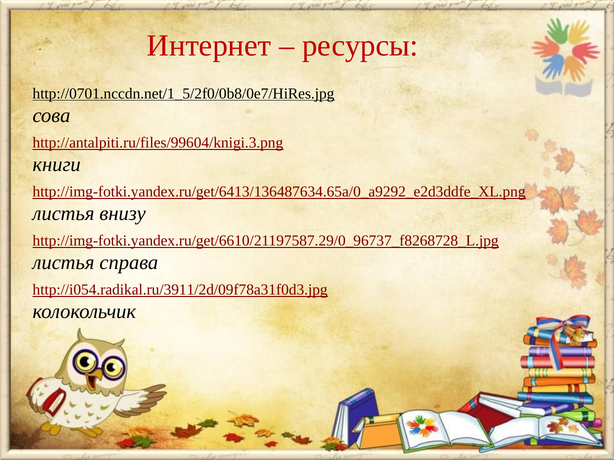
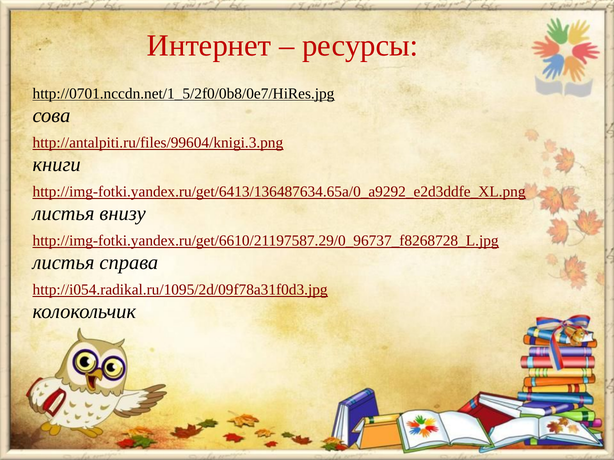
http://i054.radikal.ru/3911/2d/09f78a31f0d3.jpg: http://i054.radikal.ru/3911/2d/09f78a31f0d3.jpg -> http://i054.radikal.ru/1095/2d/09f78a31f0d3.jpg (180, 290)
